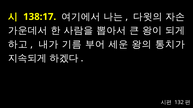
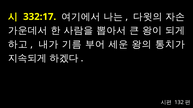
138:17: 138:17 -> 332:17 (40, 17)
